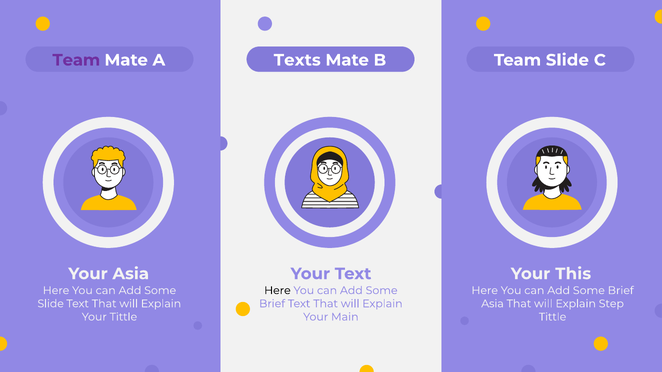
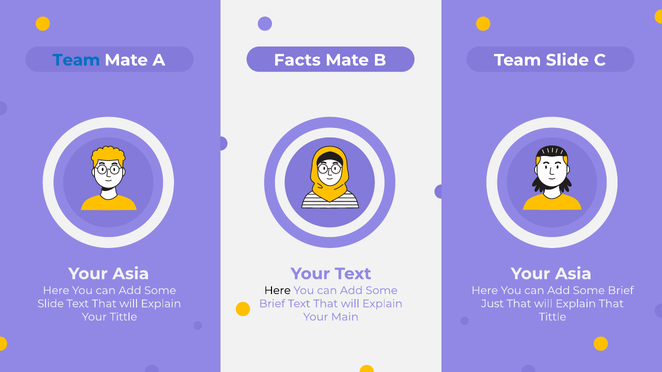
Team colour: purple -> blue (76, 60)
Texts: Texts -> Facts (297, 60)
This: This -> Asia (573, 274)
Asia: Asia -> Just (493, 304)
Explain Step: Step -> That (611, 304)
